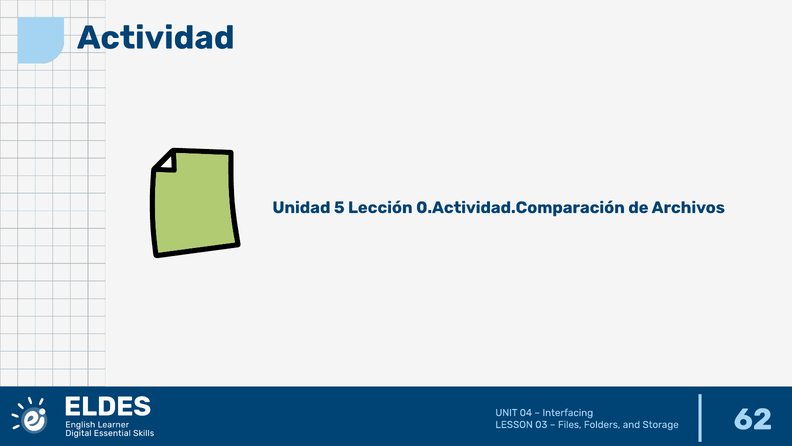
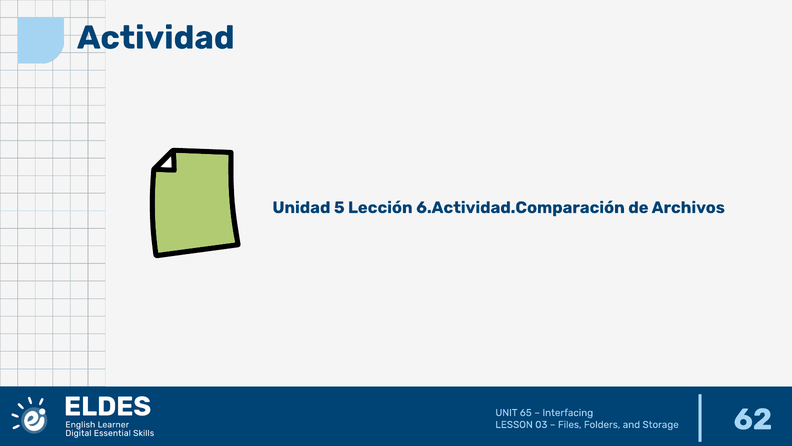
0.Actividad.Comparación: 0.Actividad.Comparación -> 6.Actividad.Comparación (520, 207)
04: 04 -> 65 (526, 412)
